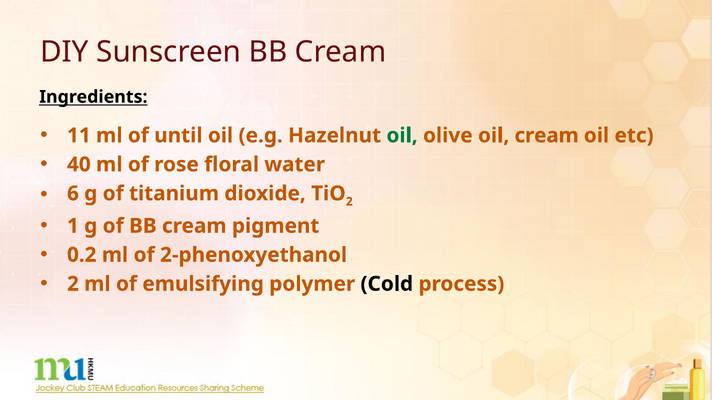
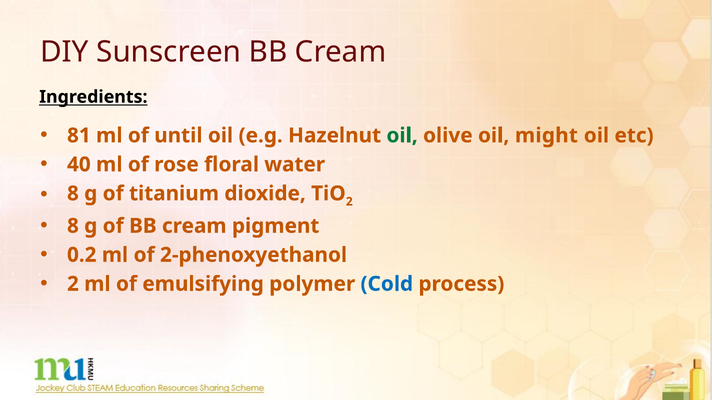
11: 11 -> 81 (79, 136)
oil cream: cream -> might (546, 136)
6: 6 -> 8 (73, 194)
1: 1 -> 8 (73, 226)
Cold colour: black -> blue (387, 284)
